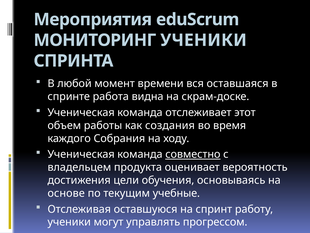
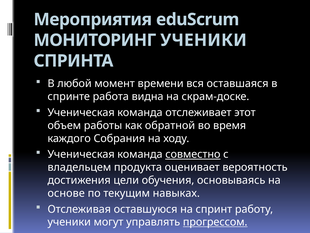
создания: создания -> обратной (170, 125)
учебные: учебные -> навыках (176, 193)
прогрессом underline: none -> present (215, 222)
